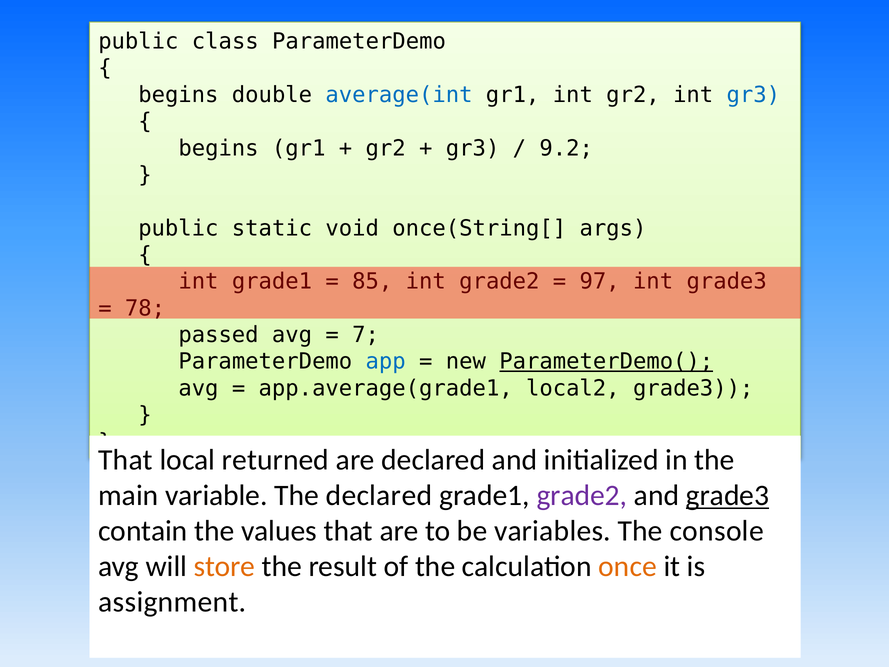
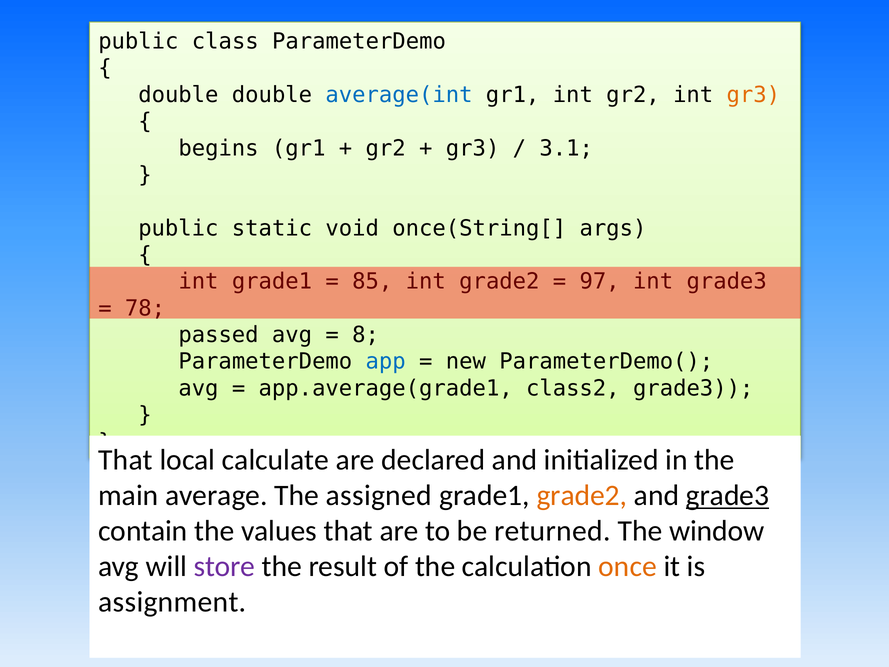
begins: begins -> double (178, 95)
gr3 colour: blue -> orange (753, 95)
9.2: 9.2 -> 3.1 (566, 148)
7: 7 -> 8 (366, 335)
ParameterDemo( underline: present -> none (606, 361)
local2: local2 -> class2 (573, 388)
returned: returned -> calculate (276, 460)
variable: variable -> average (216, 495)
The declared: declared -> assigned (379, 495)
grade2 colour: purple -> orange (582, 495)
variables: variables -> returned (552, 531)
console: console -> window (717, 531)
store colour: orange -> purple (224, 566)
